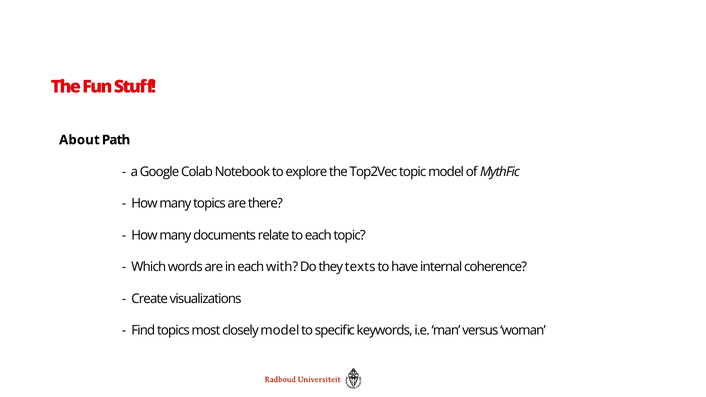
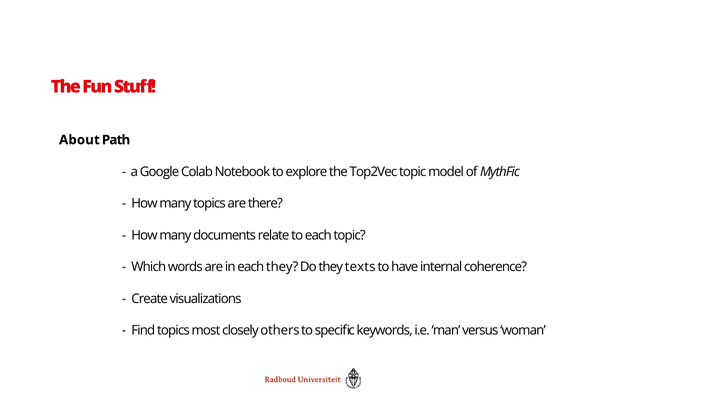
each with: with -> they (282, 267)
closely model: model -> others (280, 331)
